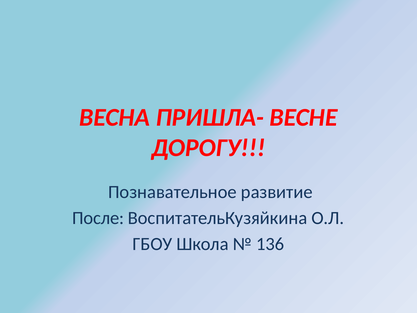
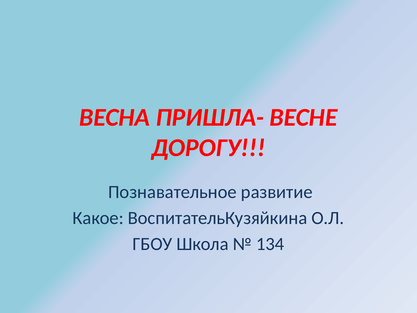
После: После -> Какое (98, 218)
136: 136 -> 134 (270, 244)
